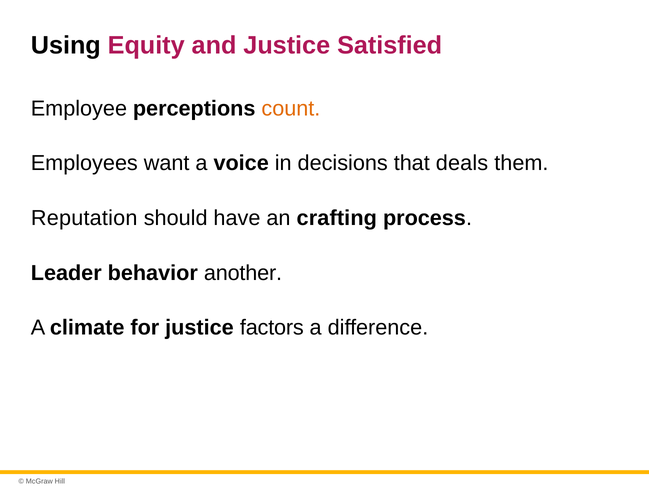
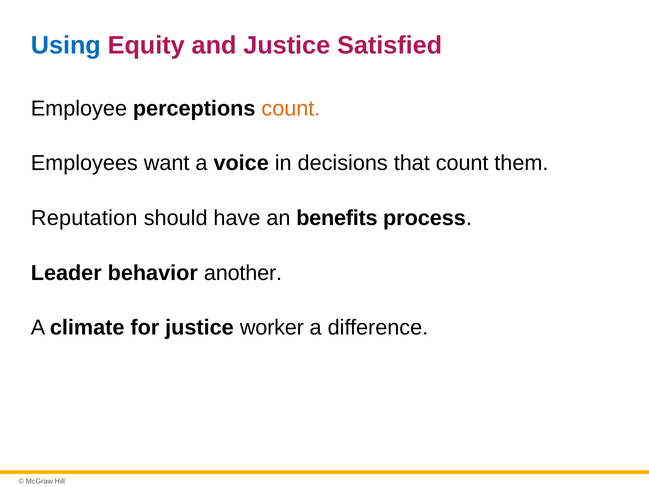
Using colour: black -> blue (66, 46)
that deals: deals -> count (462, 163)
crafting: crafting -> benefits (337, 218)
factors: factors -> worker (272, 328)
